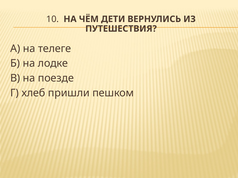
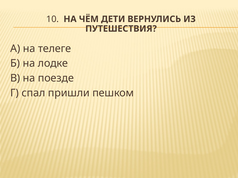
хлеб: хлеб -> спал (33, 93)
